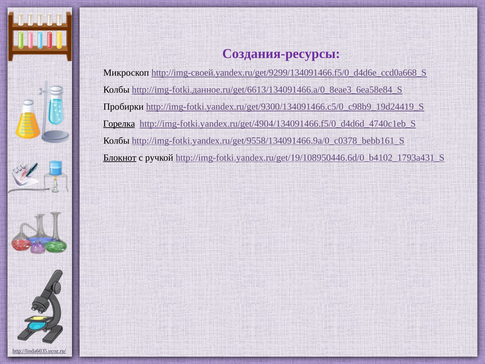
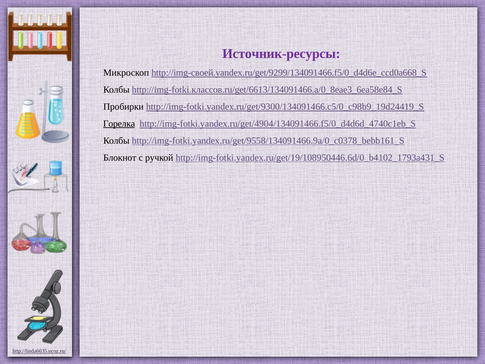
Создания-ресурсы: Создания-ресурсы -> Источник-ресурсы (281, 54)
http://img-fotki.данное.ru/get/6613/134091466.a/0_8eae3_6ea58e84_S: http://img-fotki.данное.ru/get/6613/134091466.a/0_8eae3_6ea58e84_S -> http://img-fotki.классов.ru/get/6613/134091466.a/0_8eae3_6ea58e84_S (267, 90)
Блокнот underline: present -> none (120, 158)
